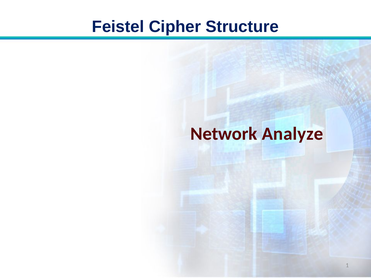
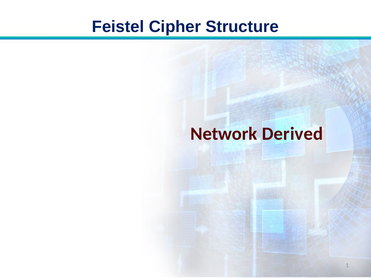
Analyze: Analyze -> Derived (293, 134)
